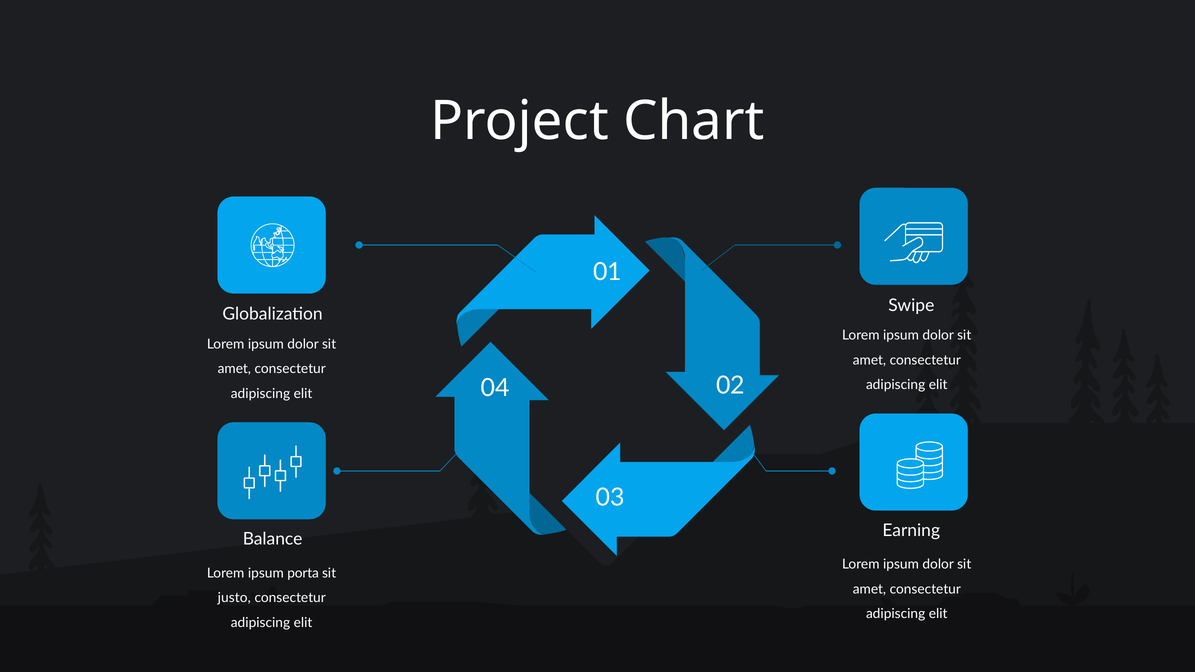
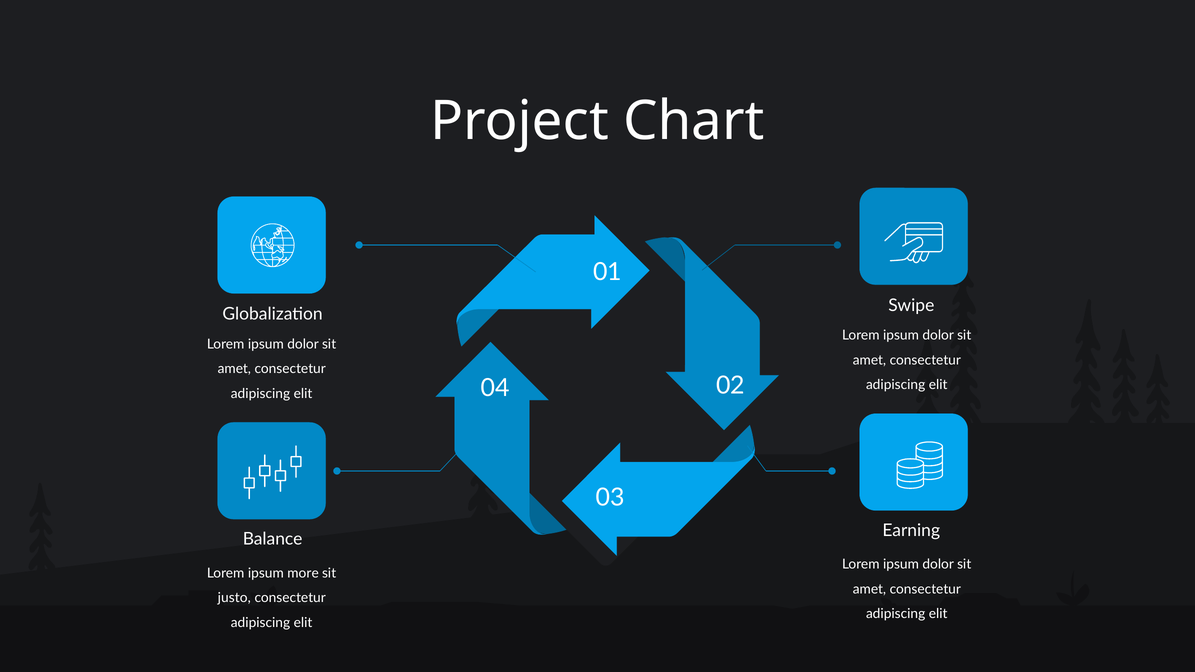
porta: porta -> more (303, 573)
